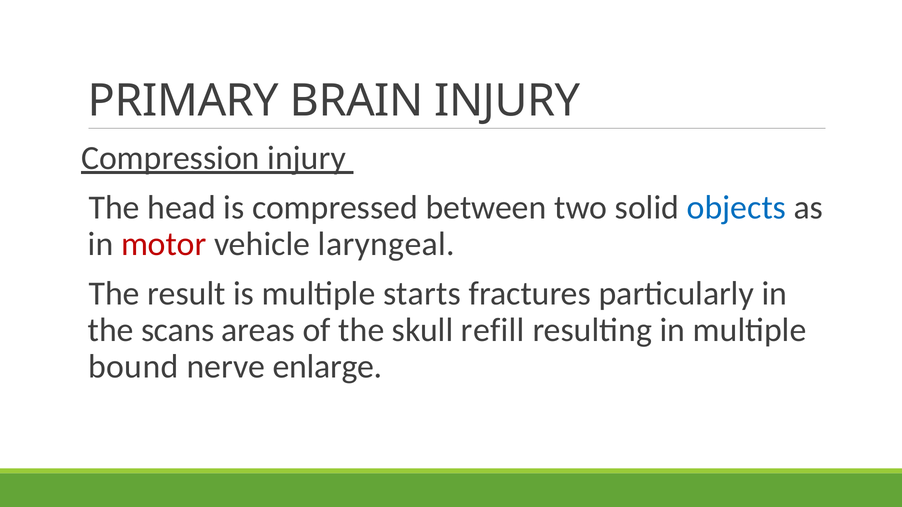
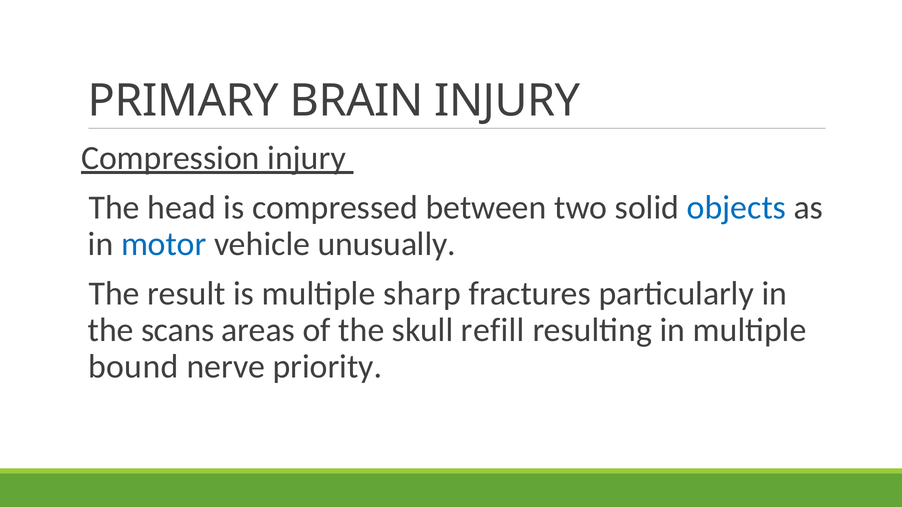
motor colour: red -> blue (164, 244)
laryngeal: laryngeal -> unusually (387, 244)
starts: starts -> sharp (422, 294)
enlarge: enlarge -> priority (327, 367)
